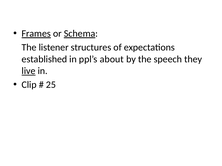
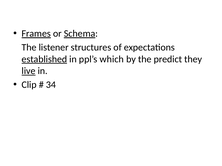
established underline: none -> present (44, 59)
about: about -> which (112, 59)
speech: speech -> predict (168, 59)
25: 25 -> 34 (51, 85)
